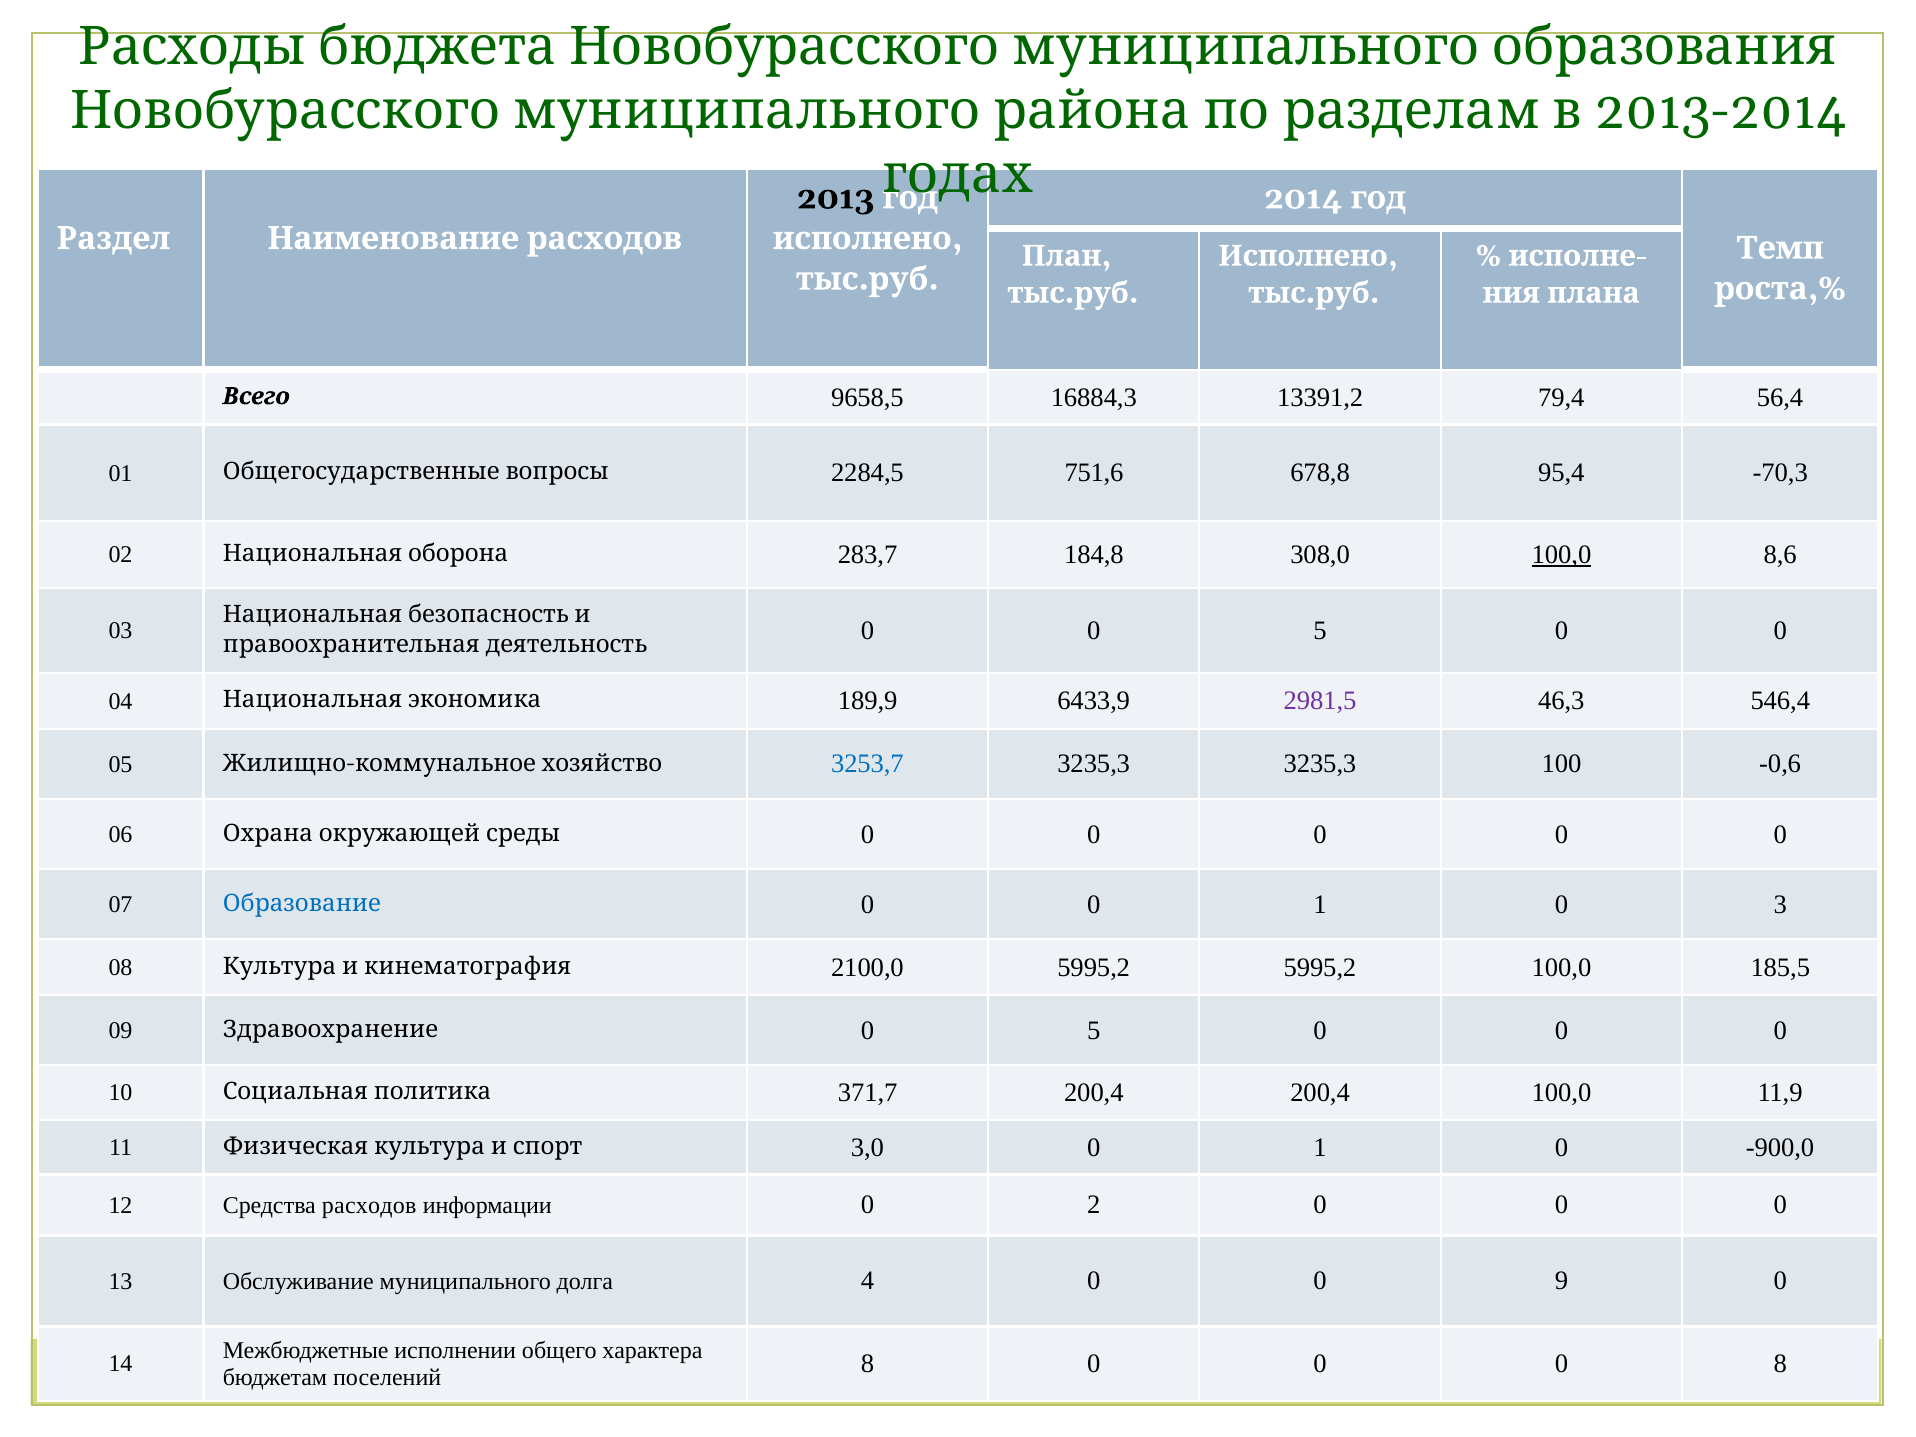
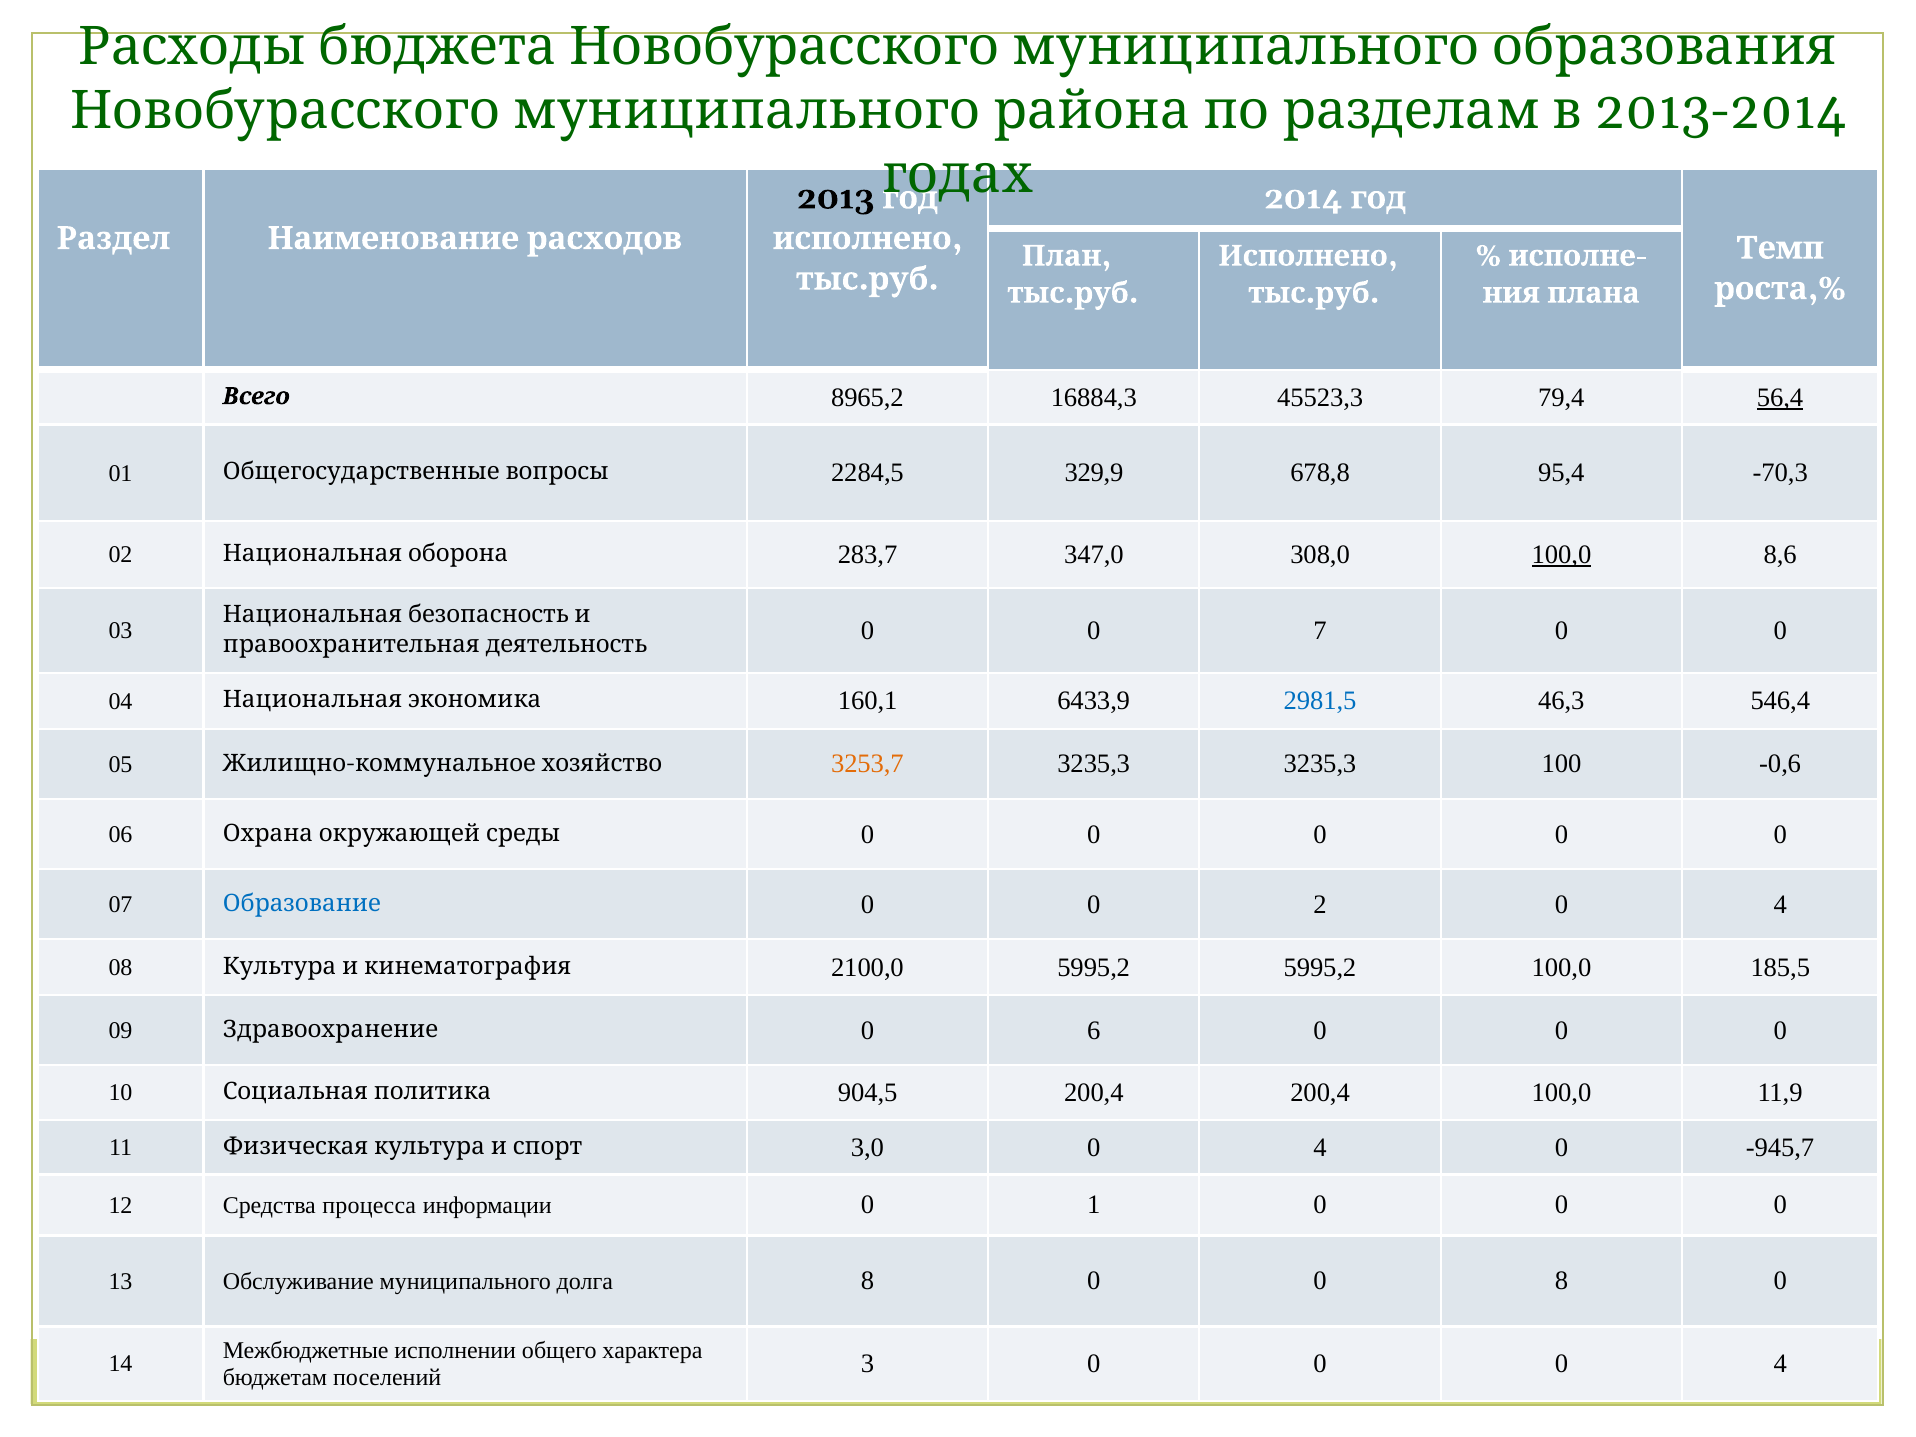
9658,5: 9658,5 -> 8965,2 (867, 397)
13391,2: 13391,2 -> 45523,3 (1320, 397)
56,4 underline: none -> present (1780, 397)
751,6: 751,6 -> 329,9 (1094, 473)
184,8: 184,8 -> 347,0 (1094, 555)
0 0 5: 5 -> 7 (1320, 631)
189,9: 189,9 -> 160,1 (868, 701)
2981,5 colour: purple -> blue (1320, 701)
3253,7 colour: blue -> orange (867, 764)
0 0 1: 1 -> 2 (1320, 904)
3: 3 -> 4 (1780, 904)
Здравоохранение 0 5: 5 -> 6 (1094, 1030)
371,7: 371,7 -> 904,5 (868, 1093)
3,0 0 1: 1 -> 4 (1320, 1147)
-900,0: -900,0 -> -945,7 (1780, 1147)
расходов: расходов -> процесса (369, 1205)
2: 2 -> 1 (1094, 1205)
долга 4: 4 -> 8 (867, 1281)
0 9: 9 -> 8 (1561, 1281)
поселений 8: 8 -> 3 (867, 1364)
0 0 8: 8 -> 4 (1780, 1364)
